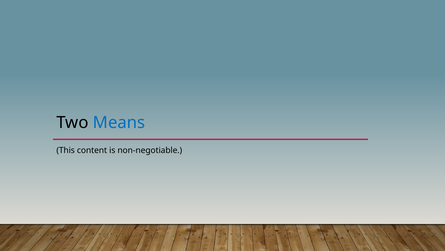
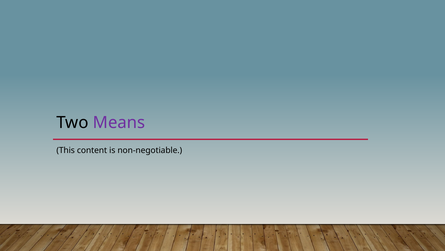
Means colour: blue -> purple (119, 122)
